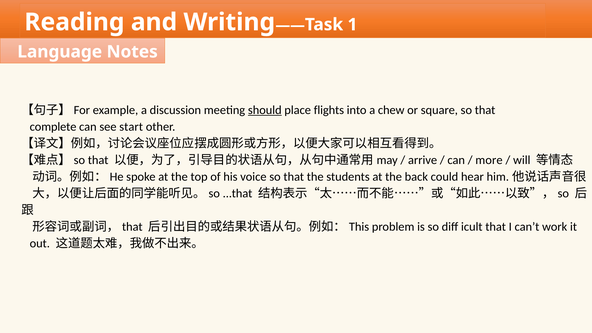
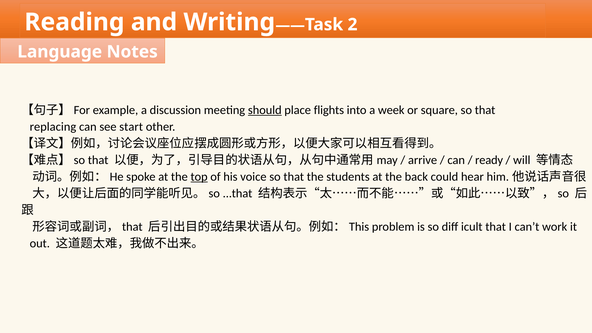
1: 1 -> 2 (352, 25)
chew: chew -> week (391, 110)
complete: complete -> replacing (53, 127)
more: more -> ready (489, 160)
top underline: none -> present (199, 177)
